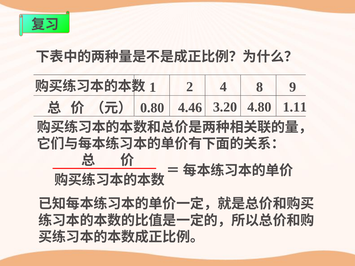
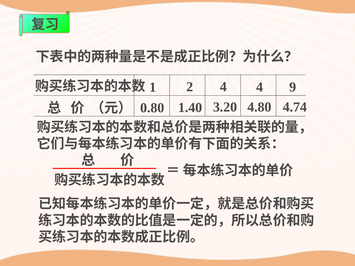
4 8: 8 -> 4 (260, 87)
4.46: 4.46 -> 1.40 (190, 108)
1.11: 1.11 -> 4.74 (295, 107)
